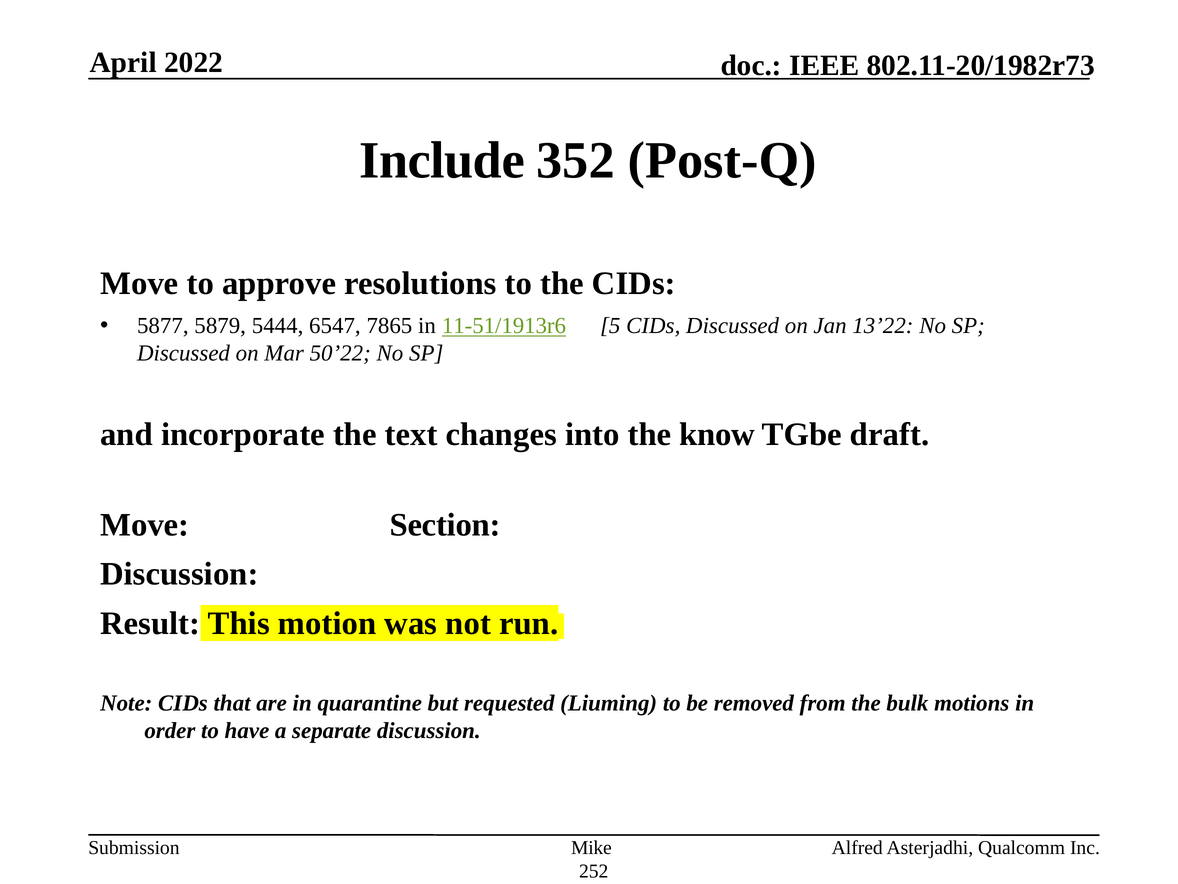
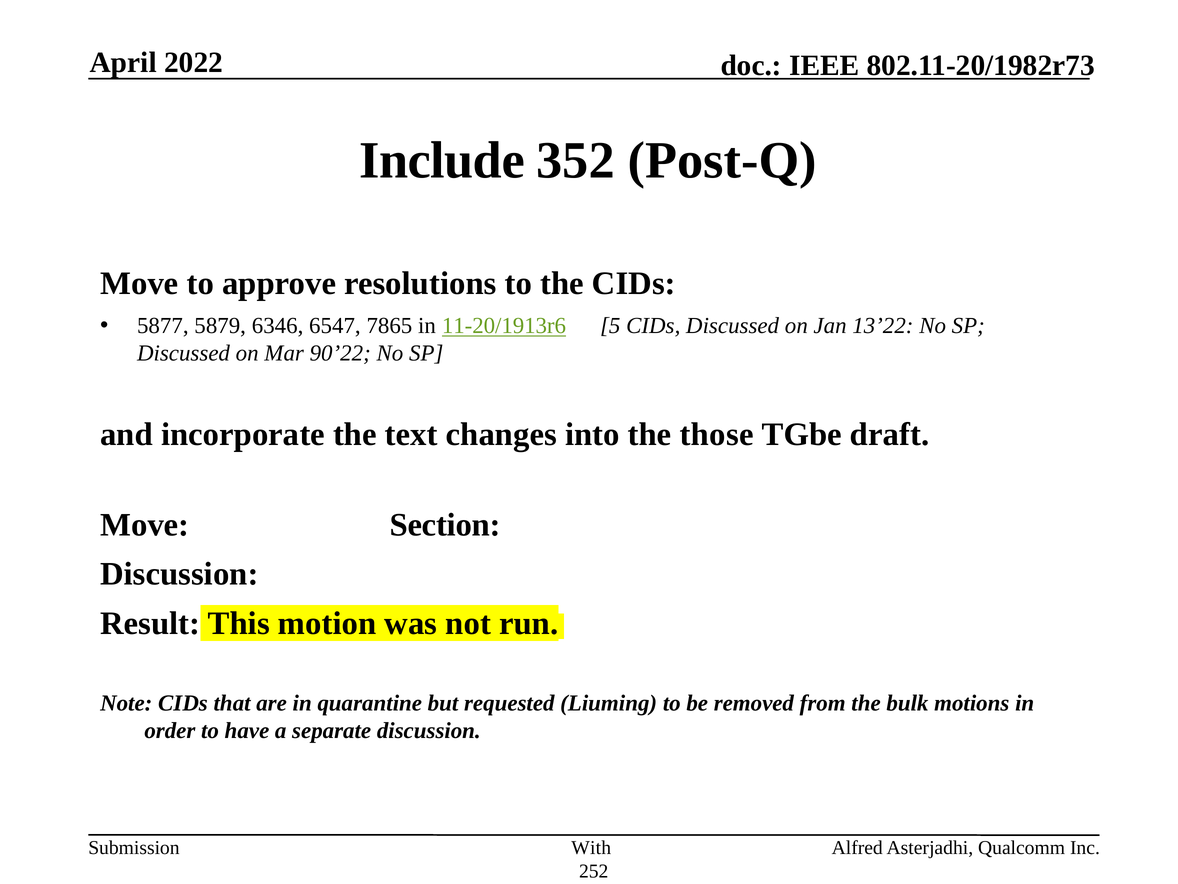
5444: 5444 -> 6346 (278, 326)
11-51/1913r6: 11-51/1913r6 -> 11-20/1913r6 (504, 326)
50’22: 50’22 -> 90’22 (340, 353)
know: know -> those (717, 434)
Mike: Mike -> With (591, 847)
